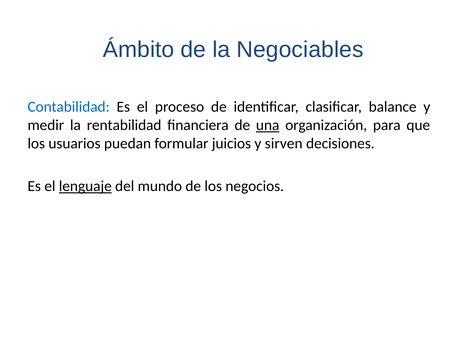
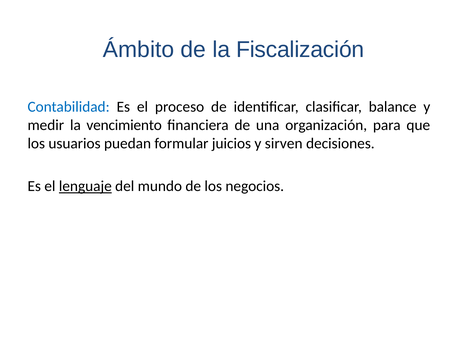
Negociables: Negociables -> Fiscalización (300, 50)
rentabilidad: rentabilidad -> vencimiento (124, 125)
una underline: present -> none (268, 125)
